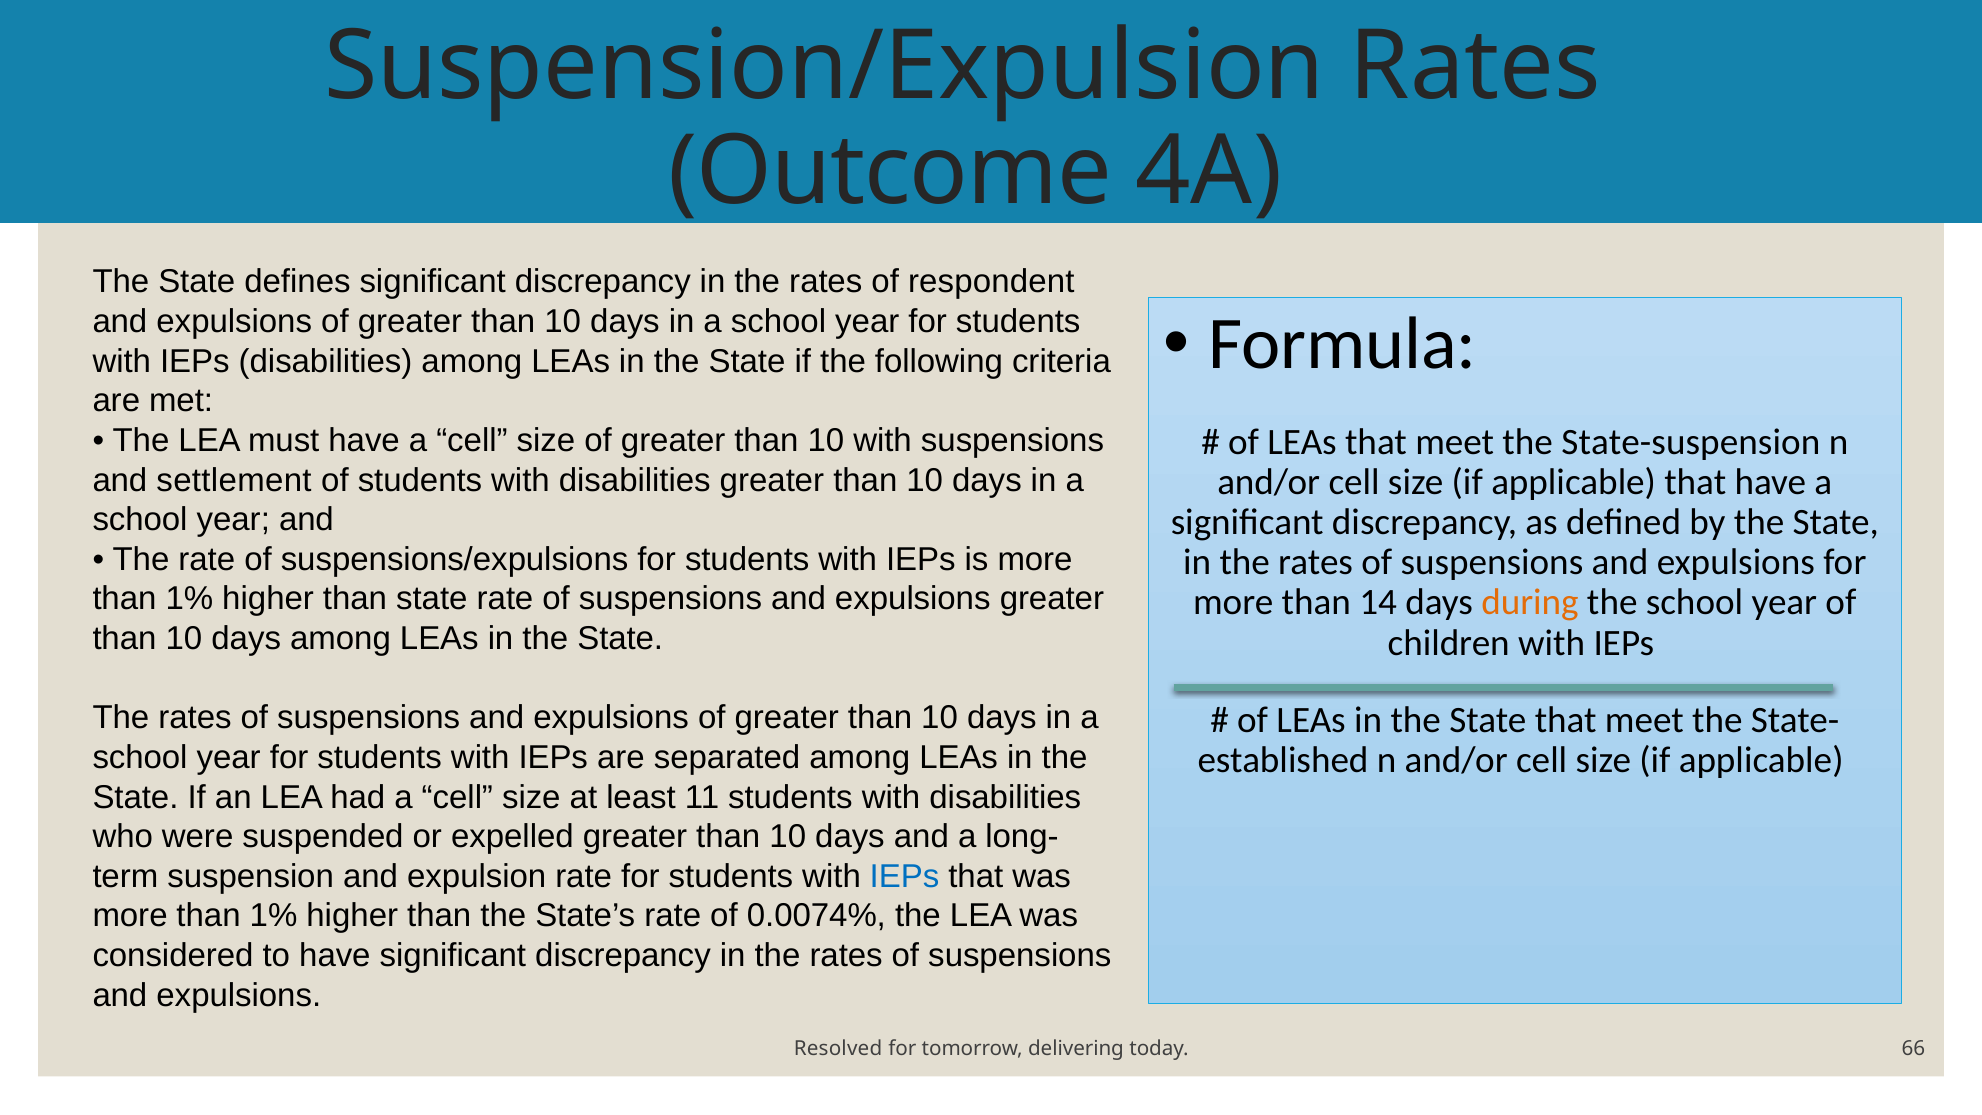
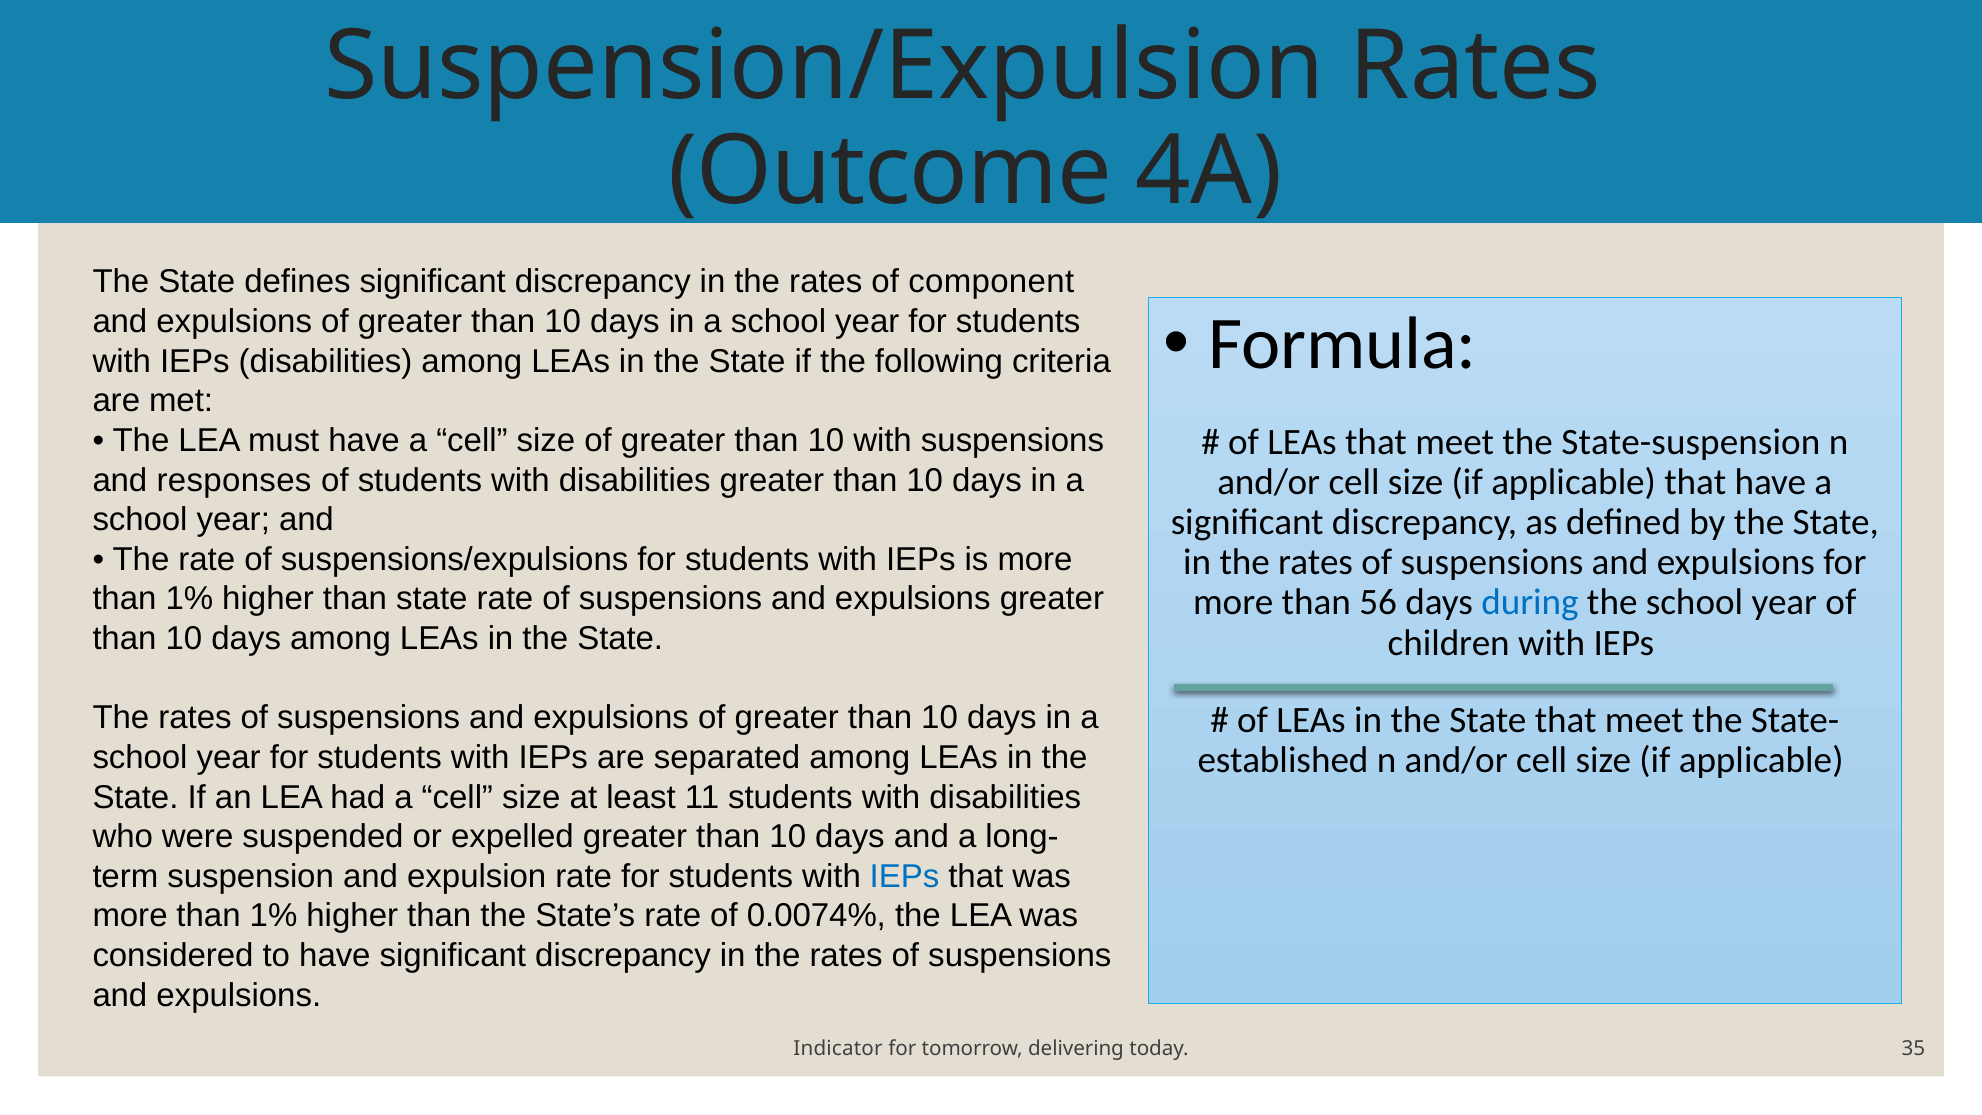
respondent: respondent -> component (991, 282)
settlement: settlement -> responses (234, 480)
14: 14 -> 56 (1378, 603)
during colour: orange -> blue (1530, 603)
Resolved: Resolved -> Indicator (838, 1048)
66: 66 -> 35 (1913, 1048)
